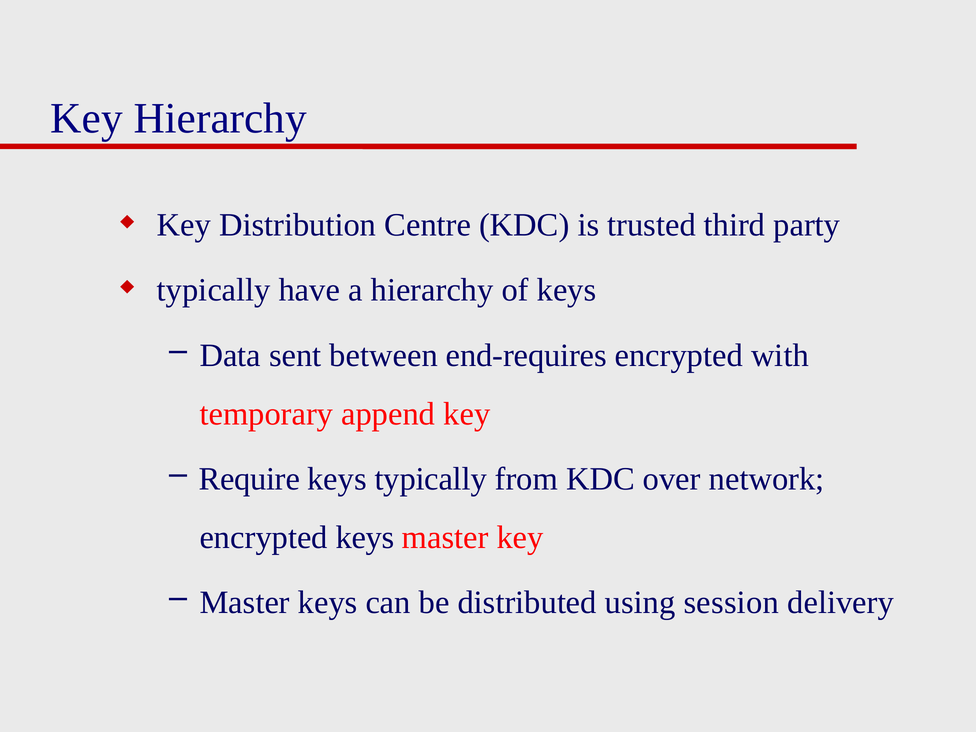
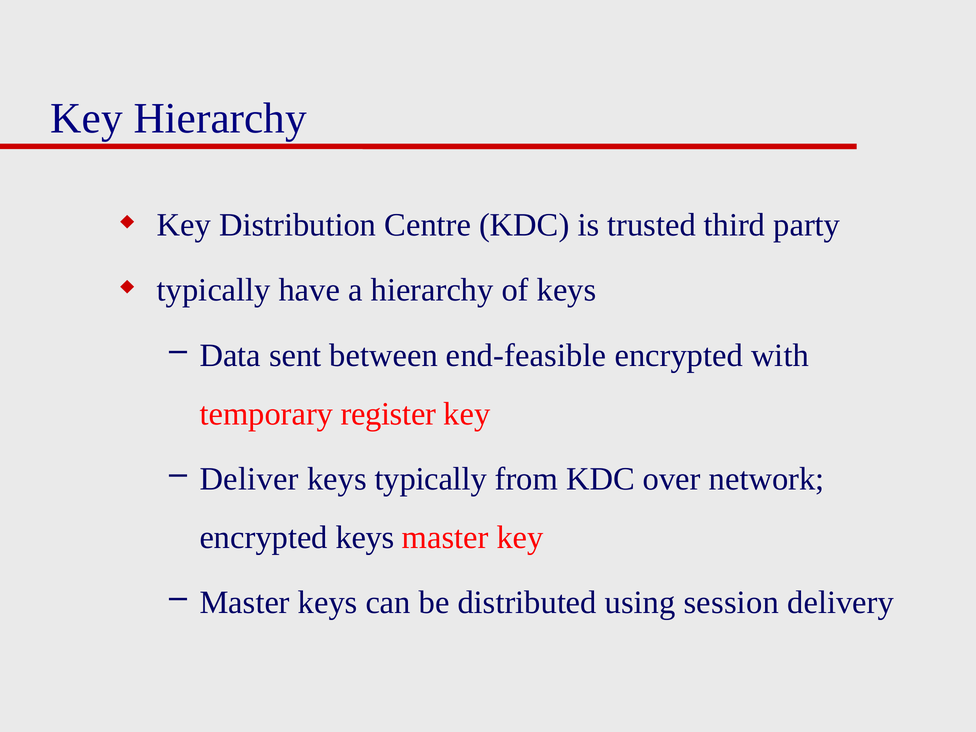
end-requires: end-requires -> end-feasible (526, 355)
append: append -> register (388, 414)
Require: Require -> Deliver (249, 479)
